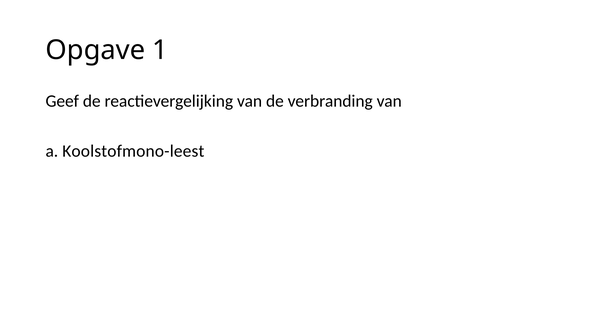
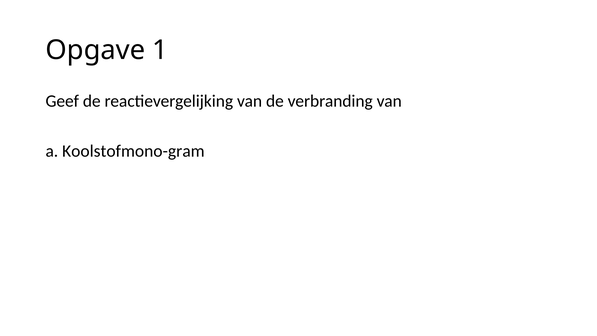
Koolstofmono-leest: Koolstofmono-leest -> Koolstofmono-gram (133, 151)
